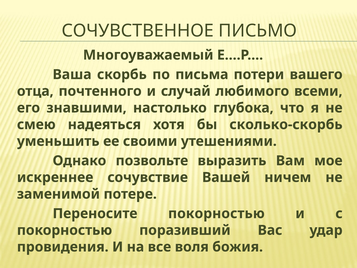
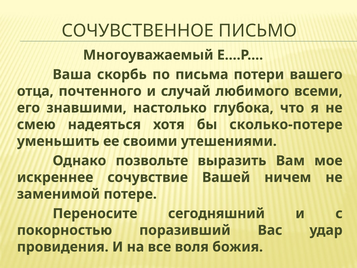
сколько-скорбь: сколько-скорбь -> сколько-потере (286, 124)
Переносите покорностью: покорностью -> сегодняшний (216, 213)
